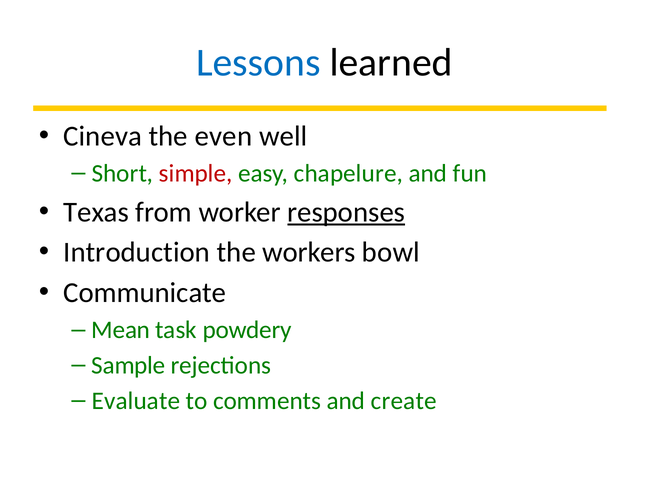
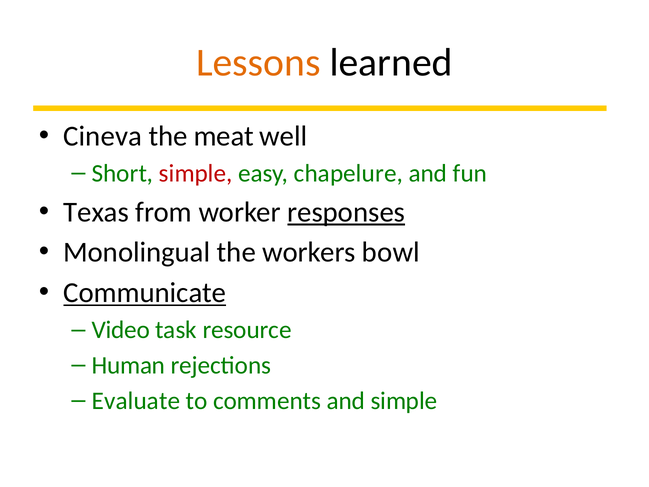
Lessons colour: blue -> orange (258, 63)
even: even -> meat (224, 136)
Introduction: Introduction -> Monolingual (137, 252)
Communicate underline: none -> present (145, 293)
Mean: Mean -> Video (121, 330)
powdery: powdery -> resource (247, 330)
Sample: Sample -> Human (128, 365)
and create: create -> simple (404, 401)
